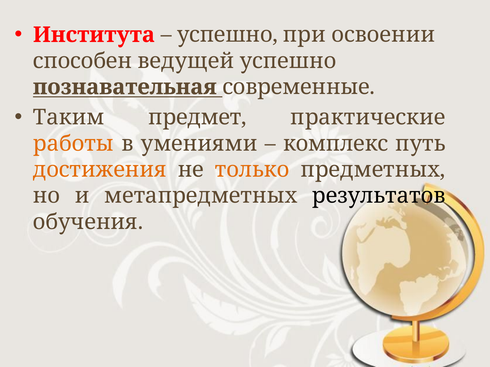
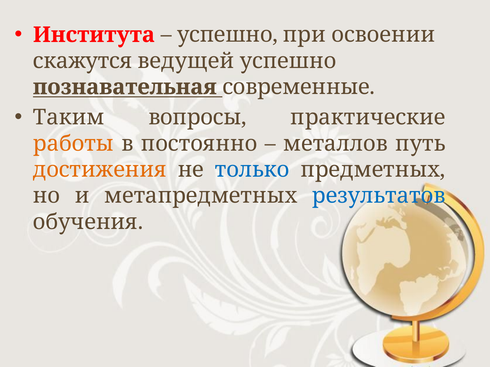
способен: способен -> скажутся (83, 61)
предмет: предмет -> вопросы (197, 118)
умениями: умениями -> постоянно (199, 144)
комплекс: комплекс -> металлов (336, 144)
только colour: orange -> blue (252, 170)
результатов colour: black -> blue (379, 196)
